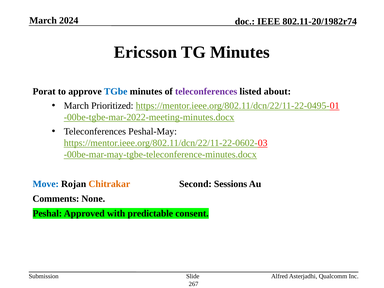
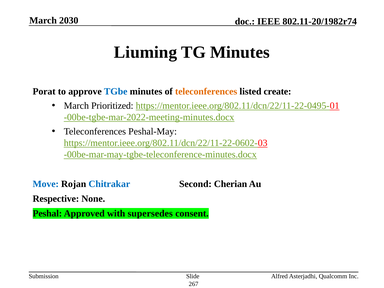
2024: 2024 -> 2030 (69, 20)
Ericsson: Ericsson -> Liuming (146, 52)
teleconferences colour: purple -> orange (206, 92)
about: about -> create (277, 92)
Chitrakar colour: orange -> blue (109, 184)
Sessions: Sessions -> Cherian (231, 184)
Comments: Comments -> Respective (56, 199)
predictable: predictable -> supersedes (150, 213)
